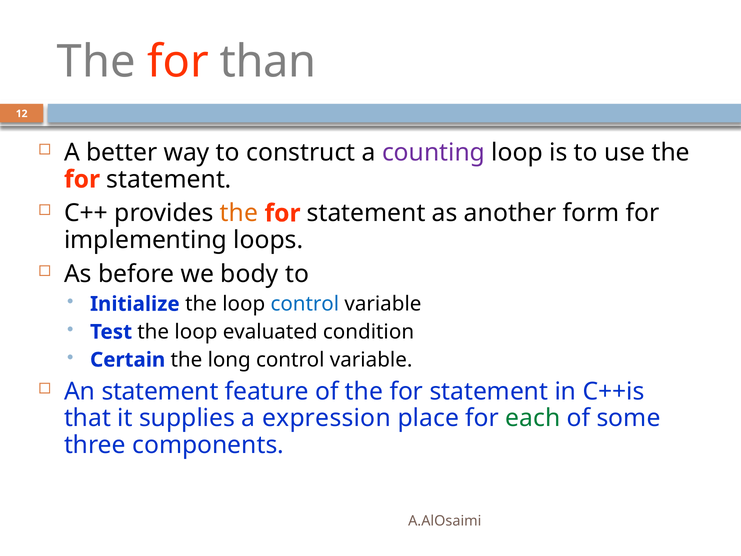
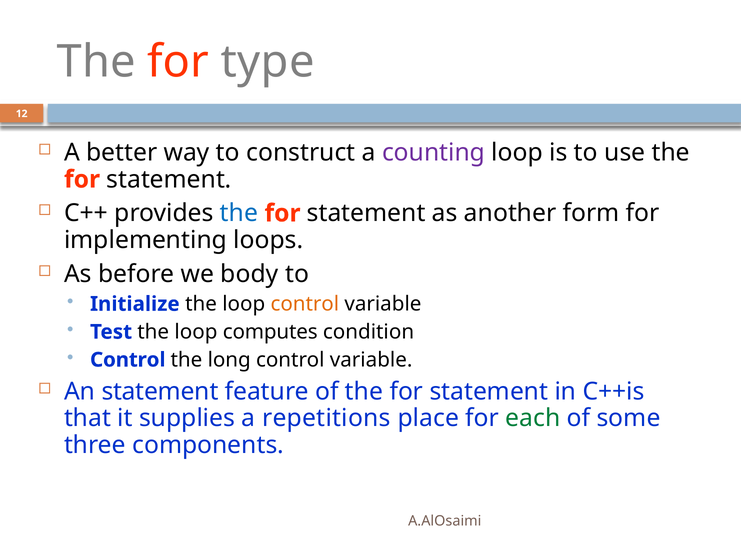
than: than -> type (268, 62)
the colour: orange -> blue (239, 213)
control colour: blue -> orange (305, 304)
evaluated: evaluated -> computes (270, 332)
Certain: Certain -> Control (128, 360)
expression: expression -> repetitions (326, 418)
